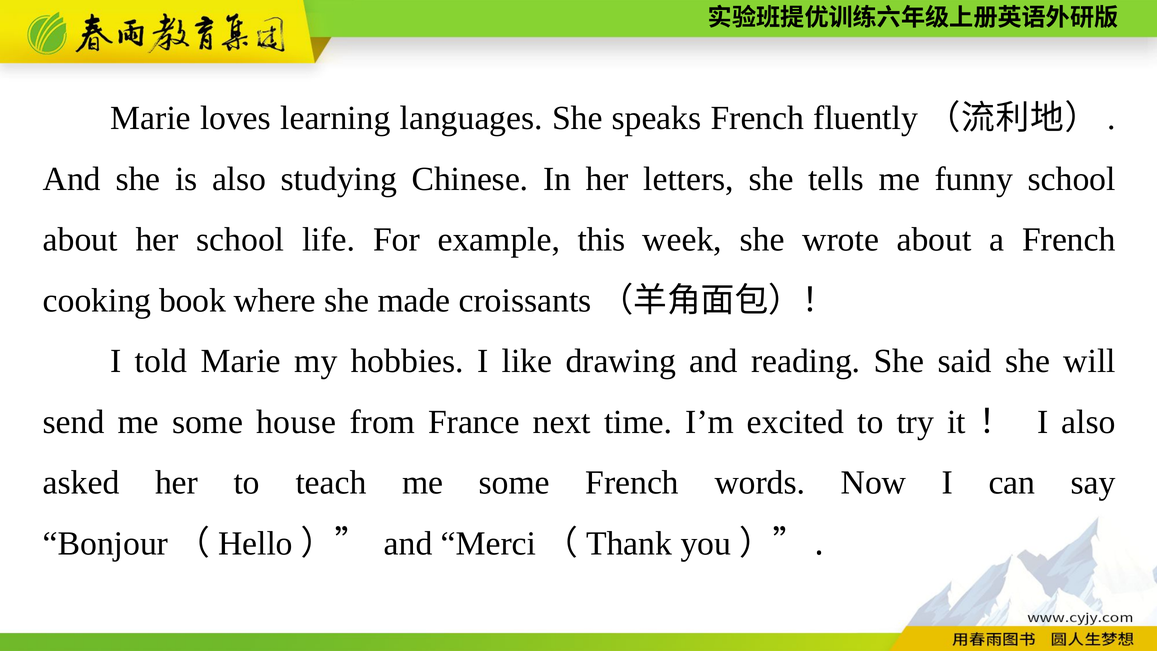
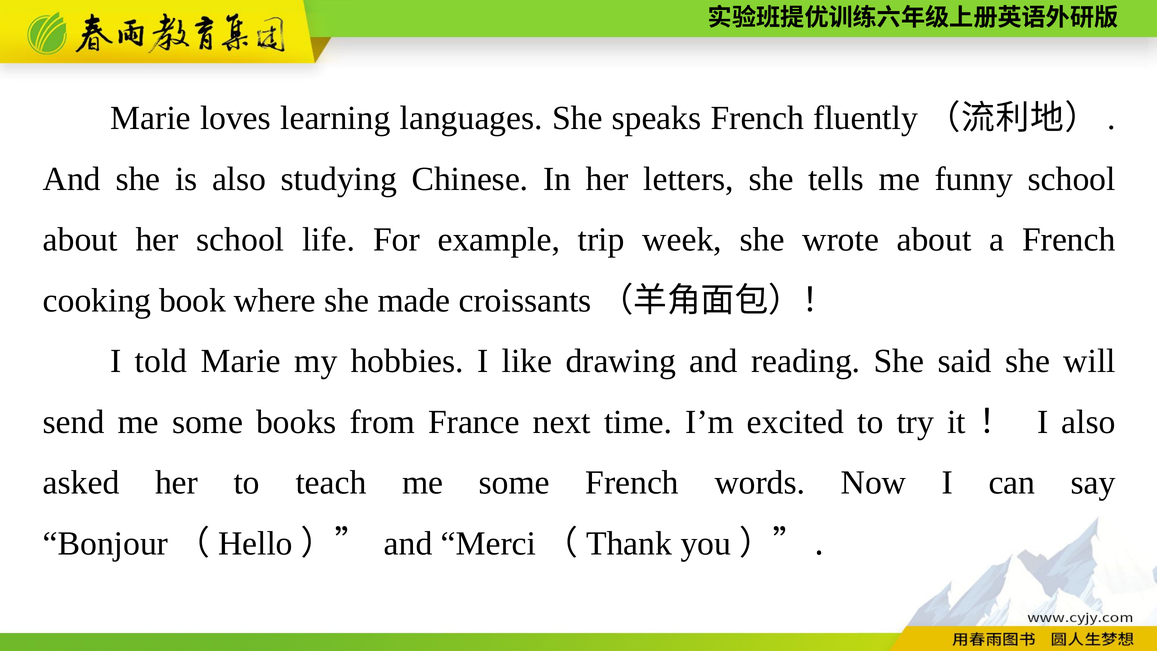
this: this -> trip (601, 240)
house: house -> books (296, 422)
